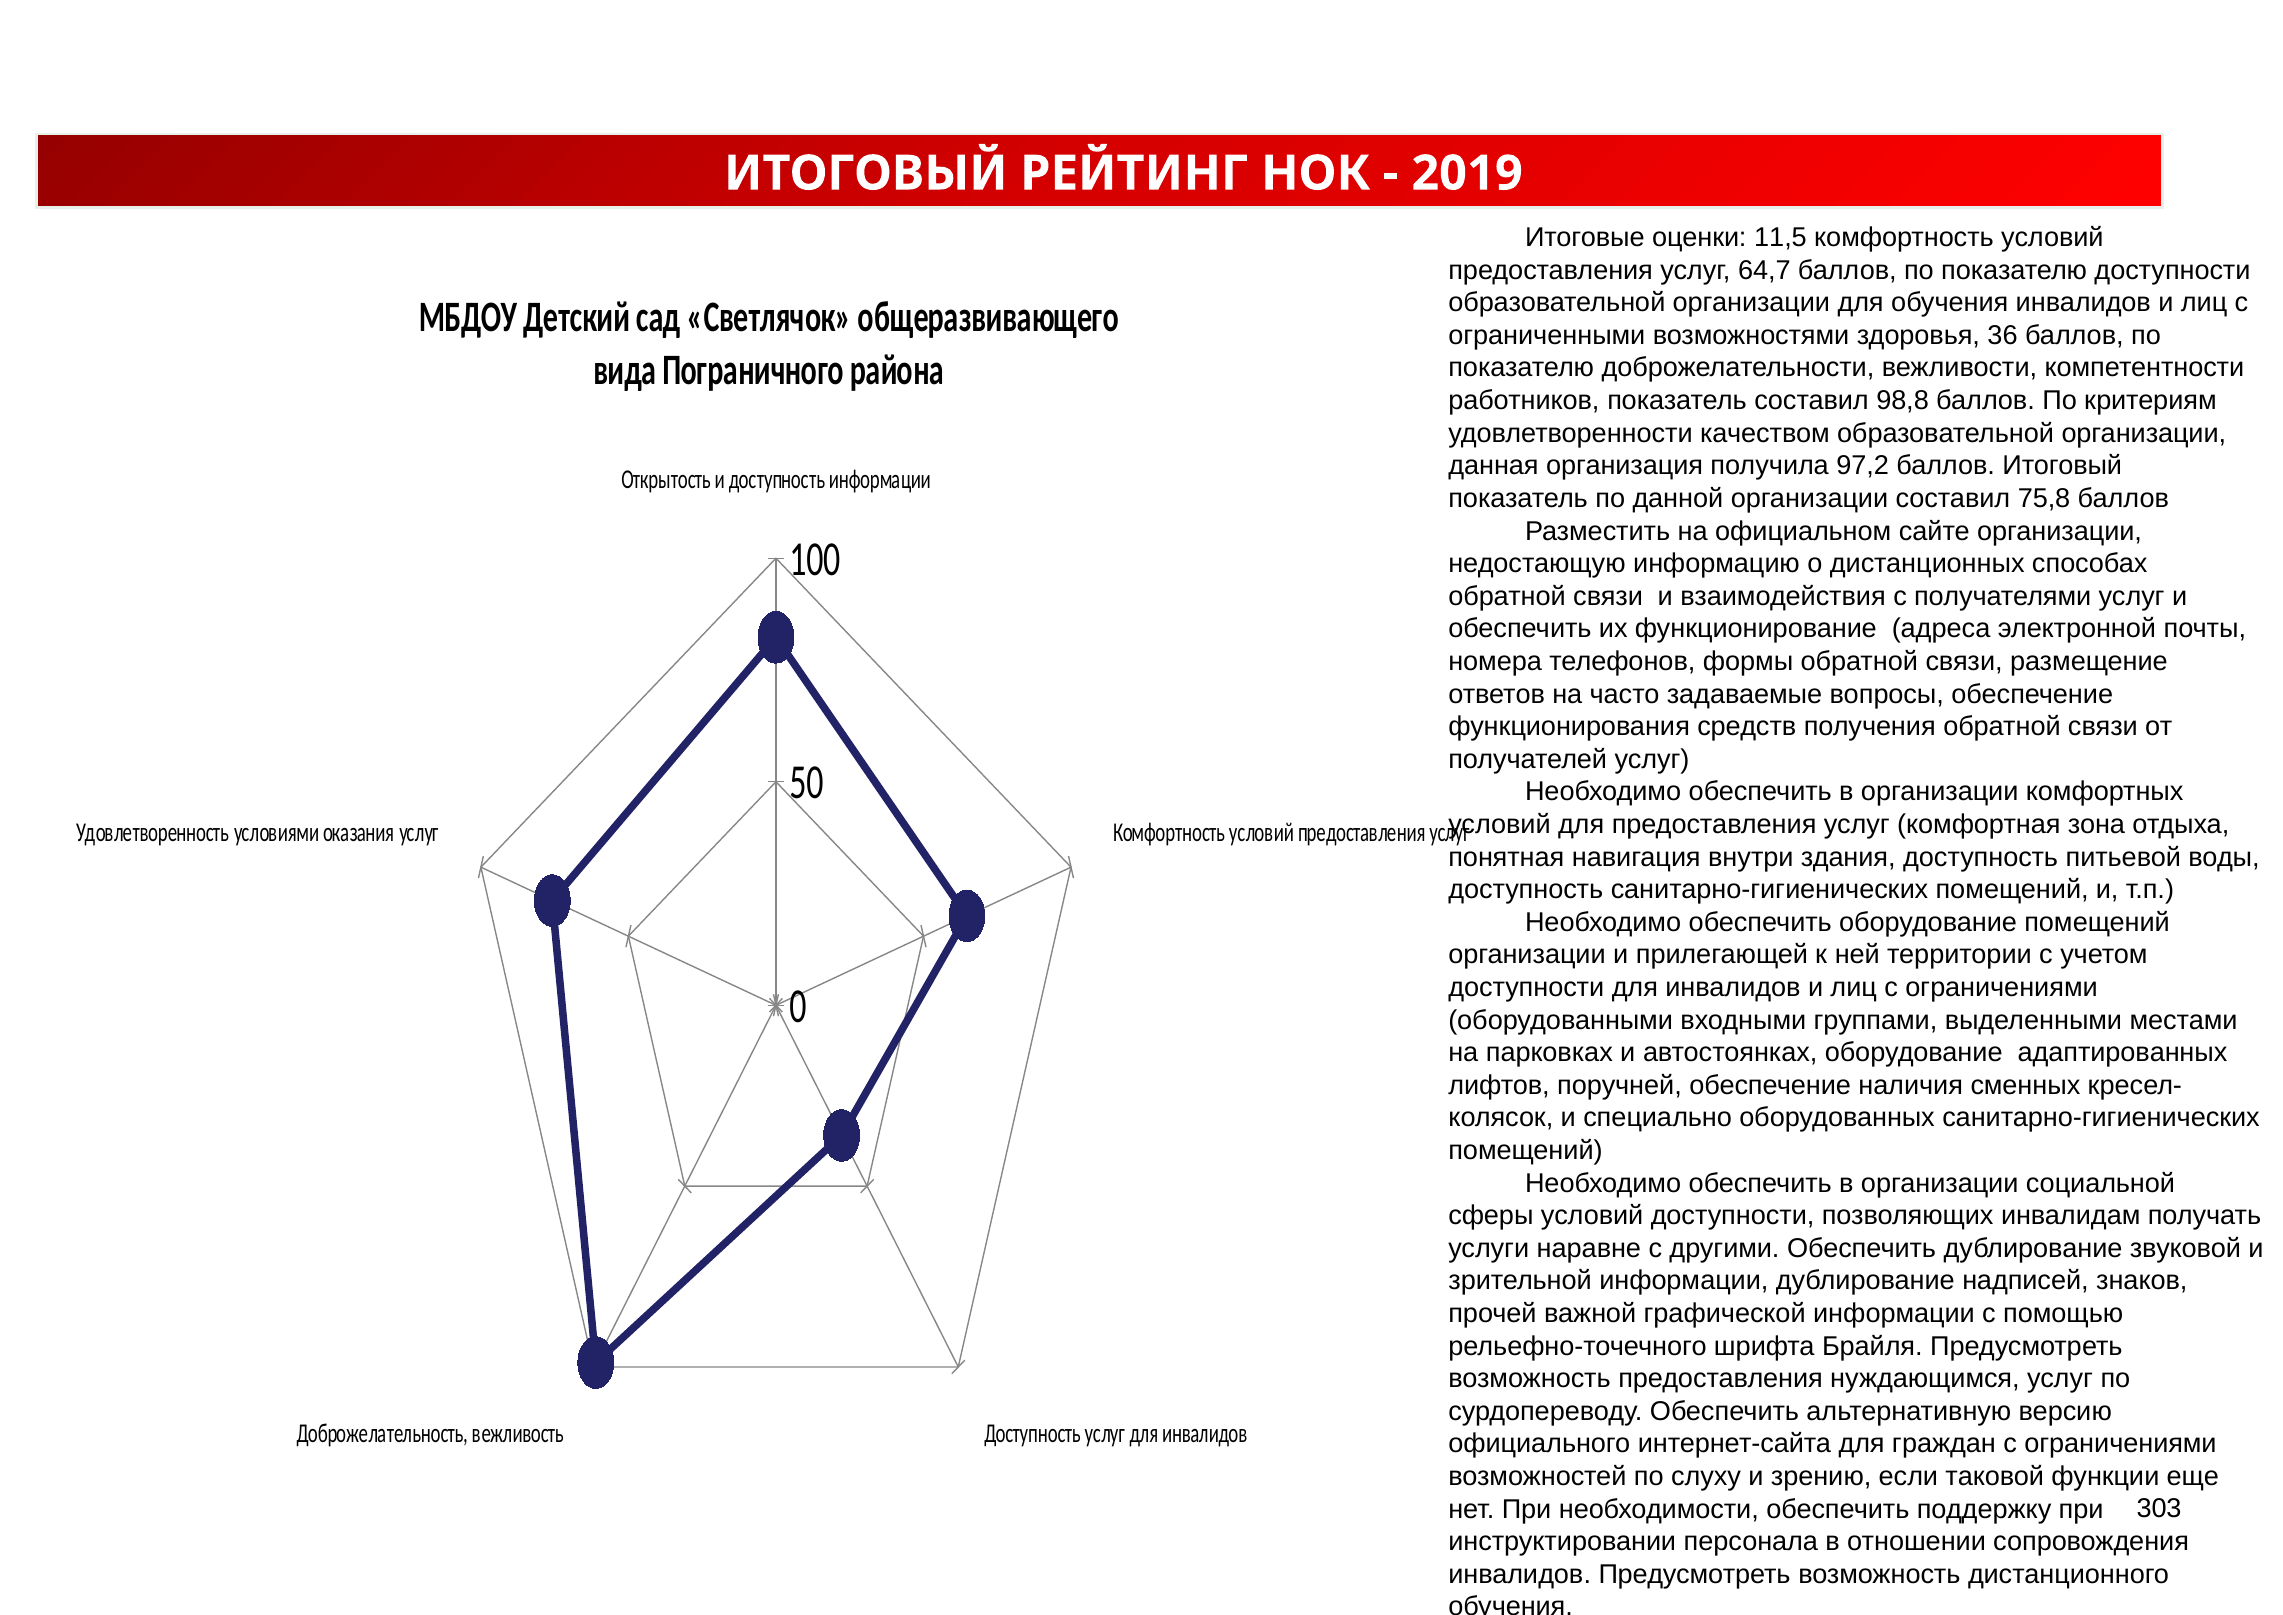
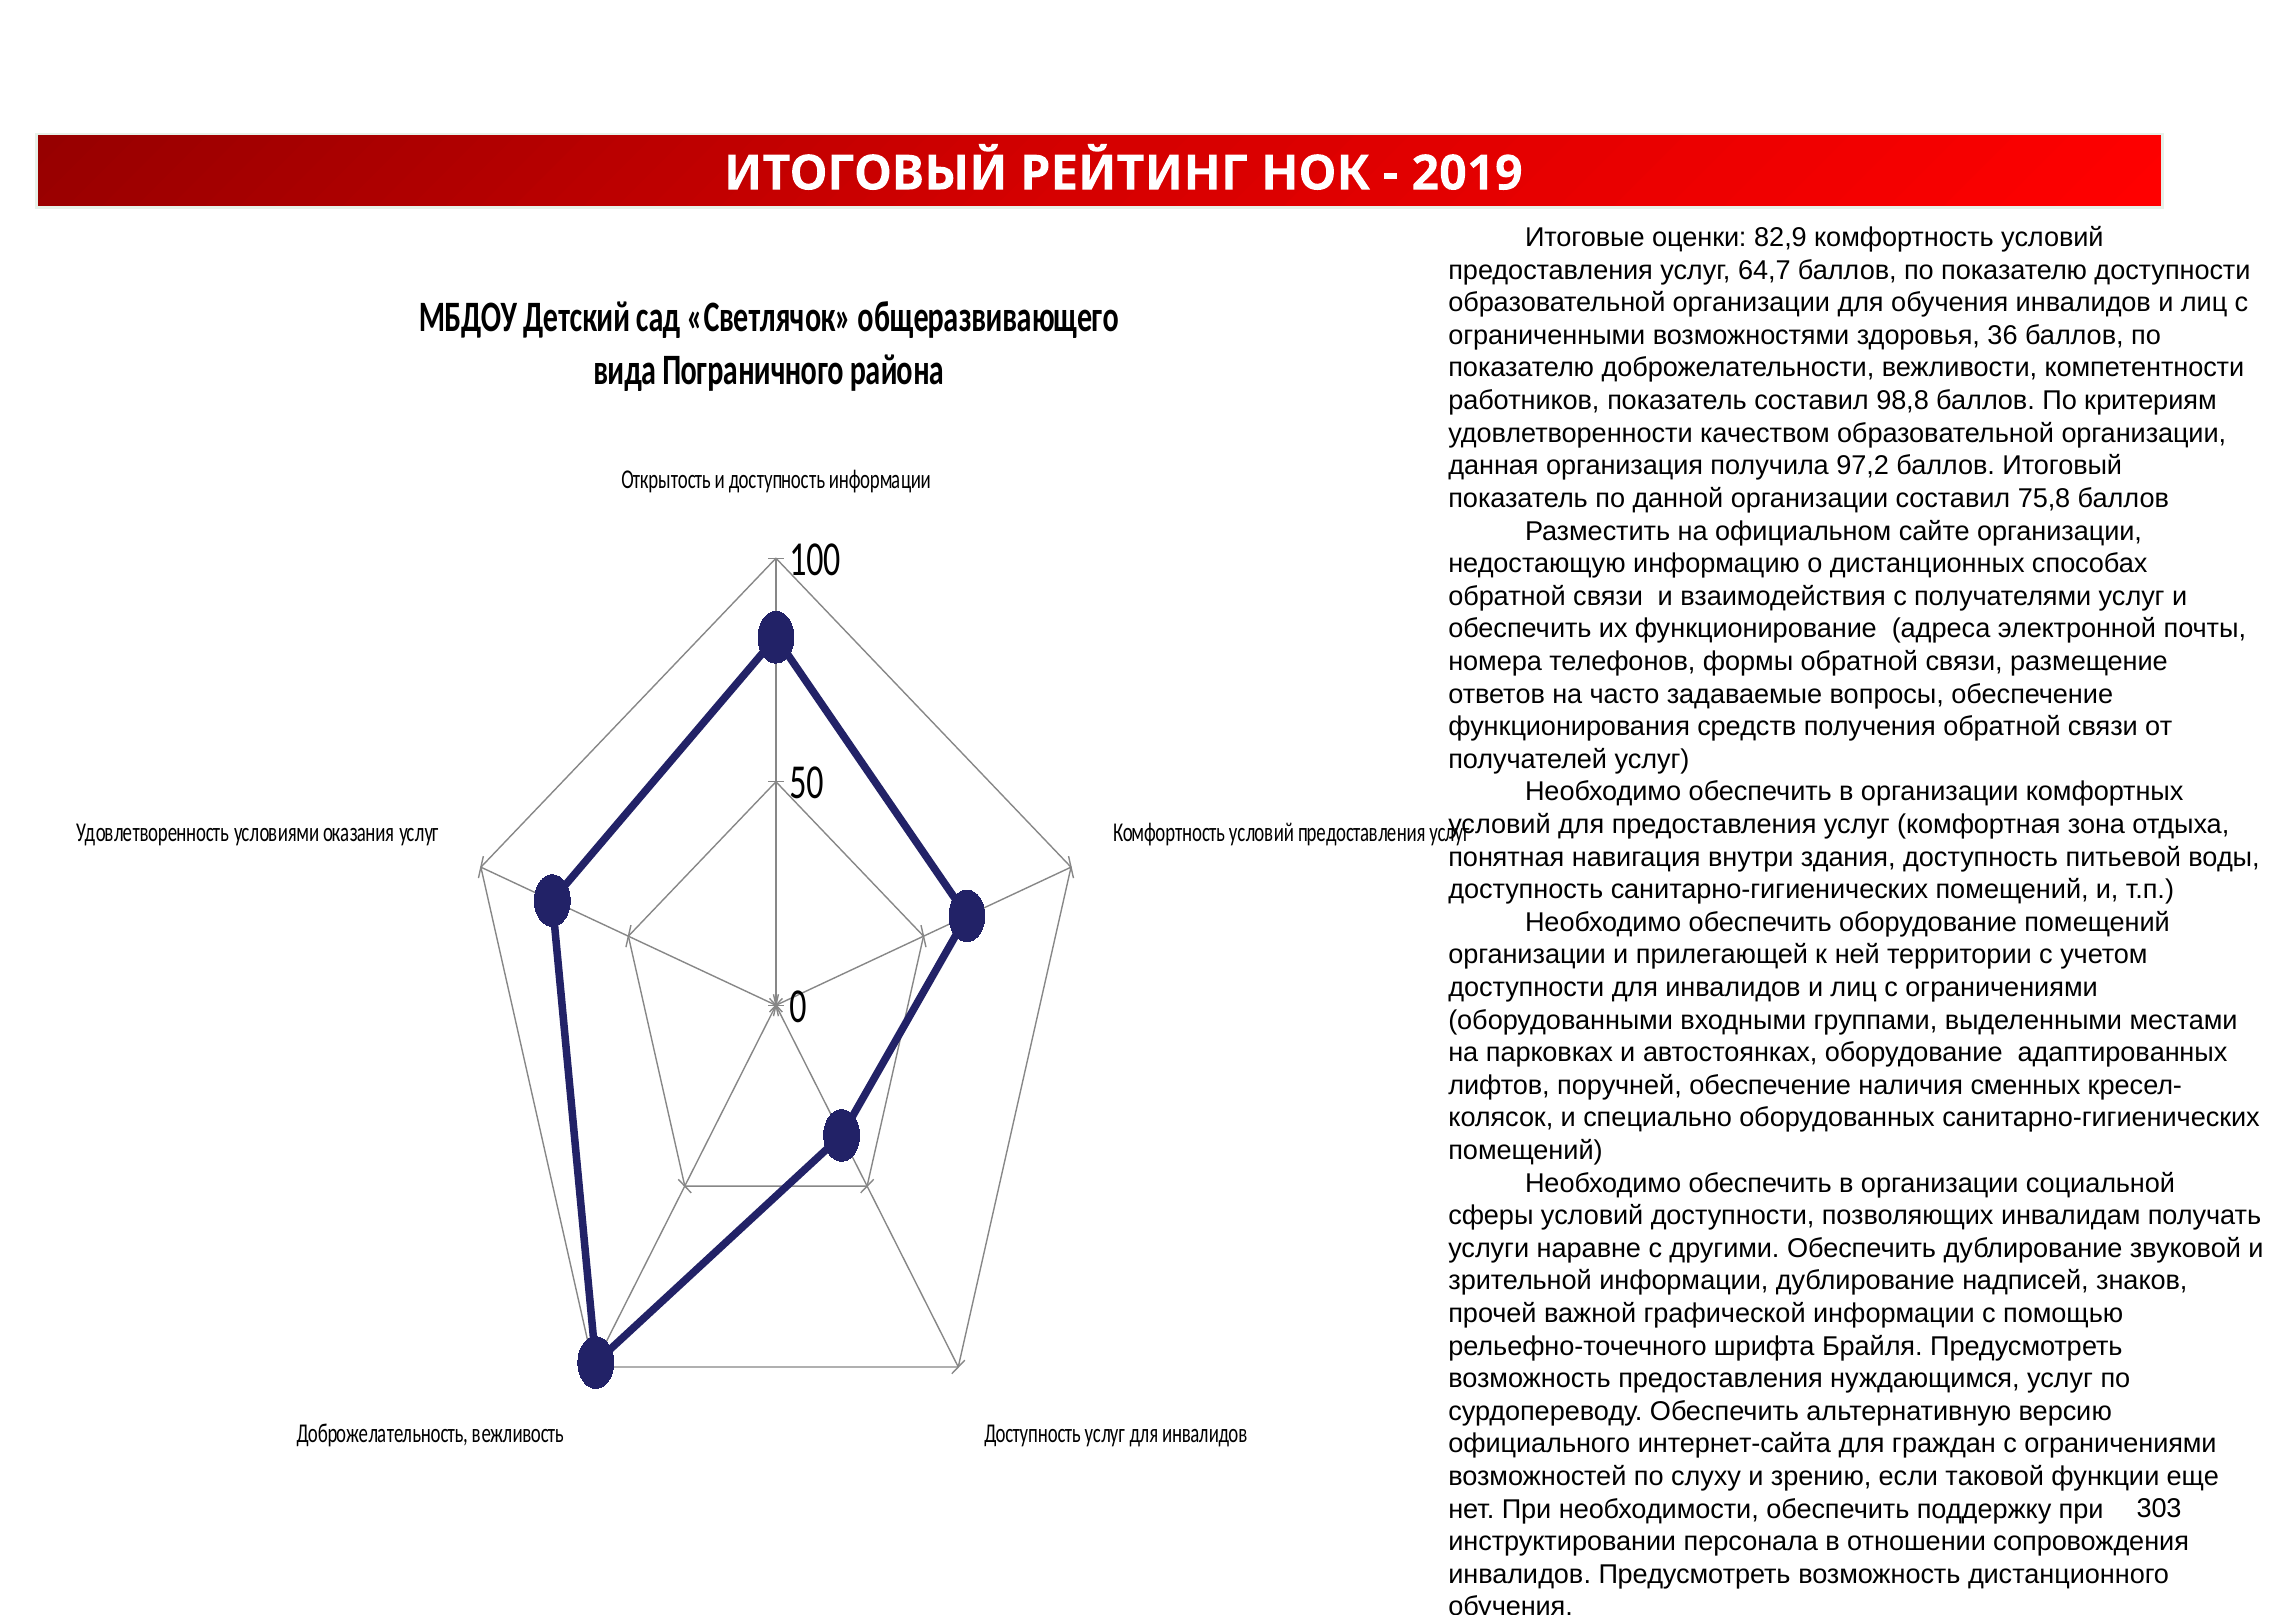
11,5: 11,5 -> 82,9 (1781, 238)
